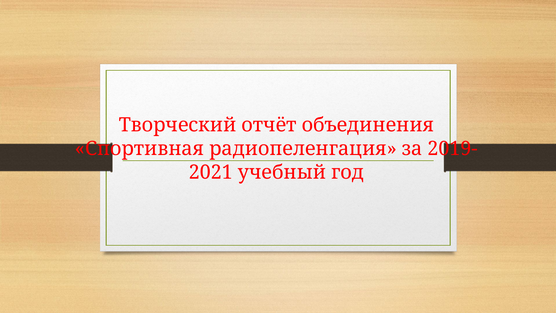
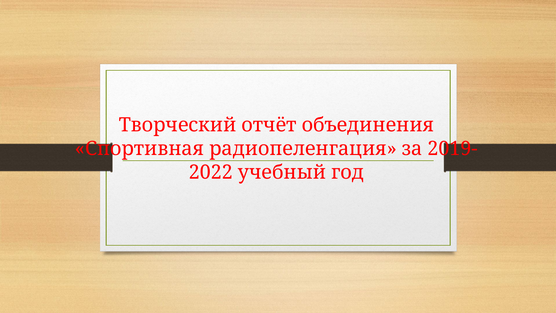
2021: 2021 -> 2022 (211, 172)
